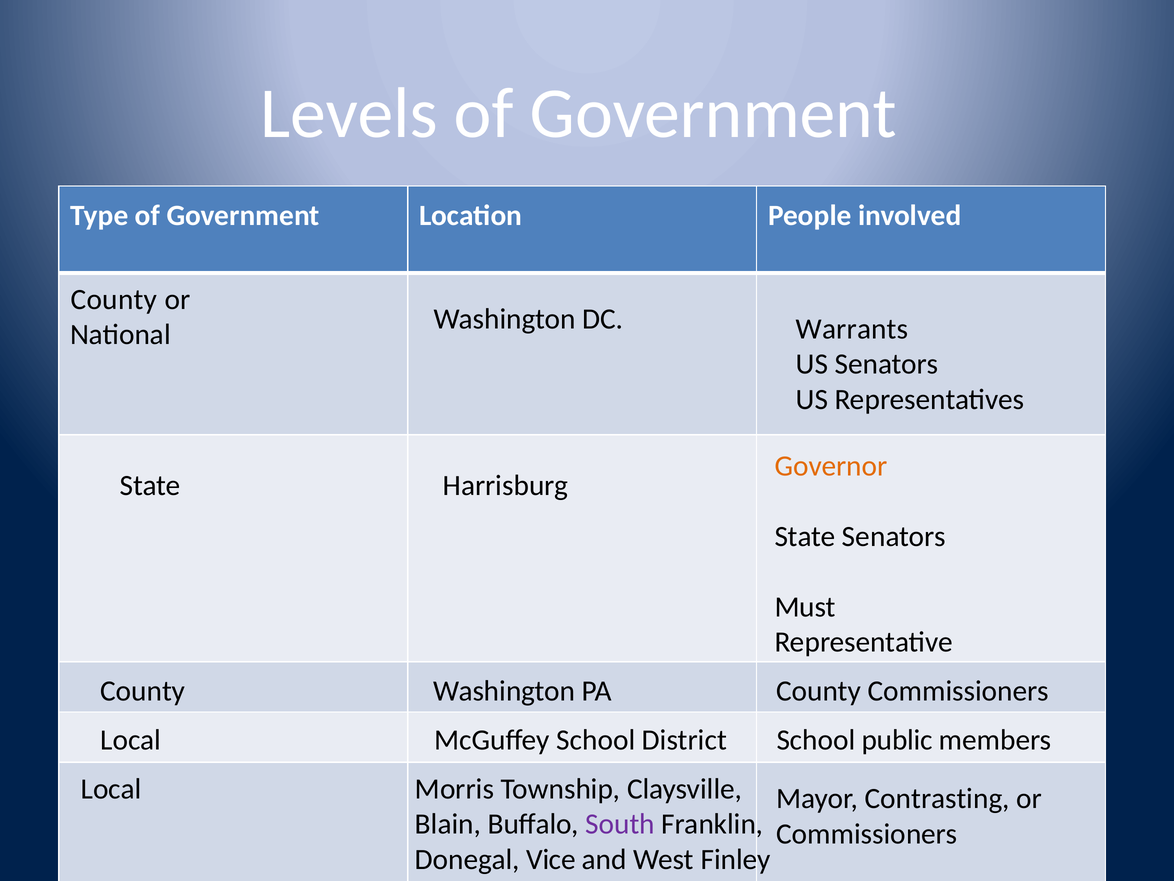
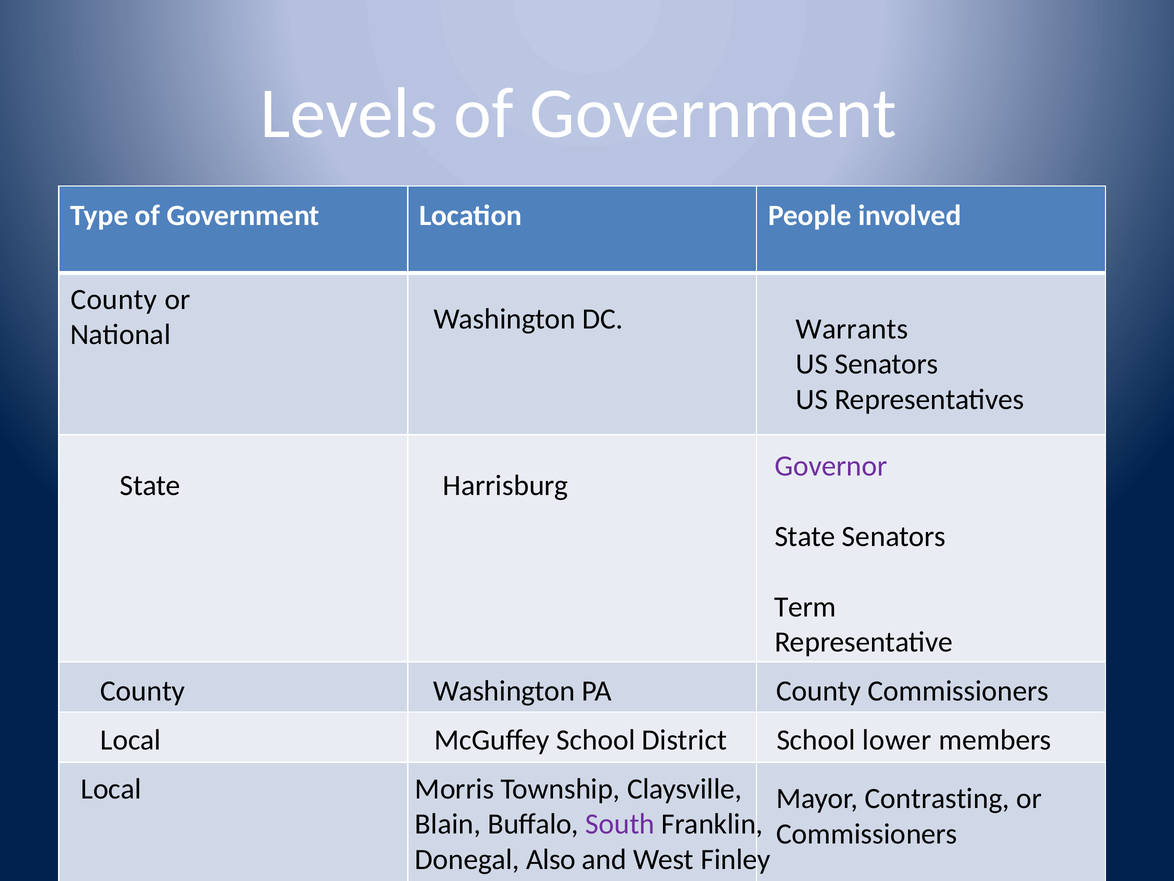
Governor colour: orange -> purple (831, 466)
Must: Must -> Term (805, 607)
public: public -> lower (897, 740)
Vice: Vice -> Also (551, 859)
